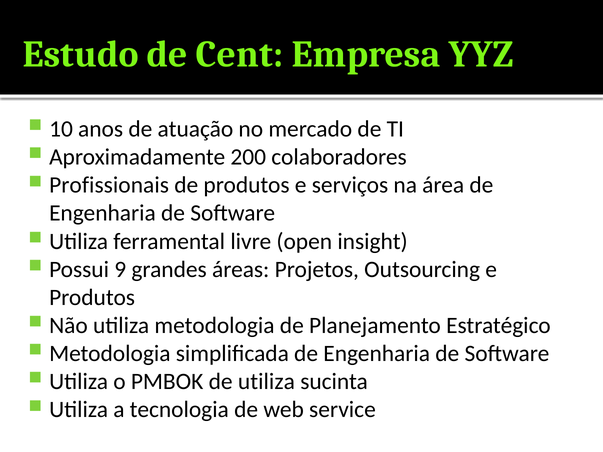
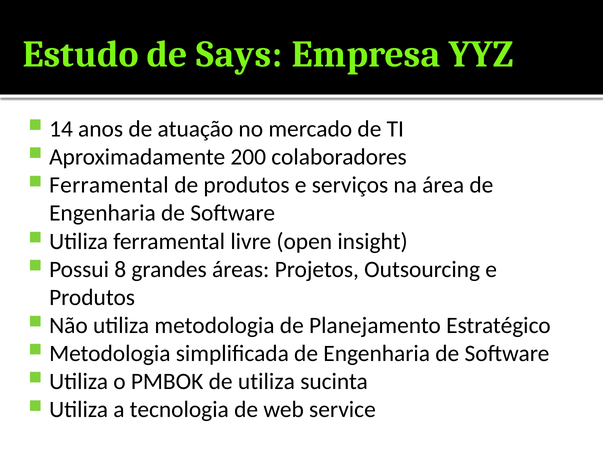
Cent: Cent -> Says (240, 54)
10: 10 -> 14 (61, 129)
Profissionais: Profissionais -> Ferramental (109, 185)
9: 9 -> 8 (120, 270)
